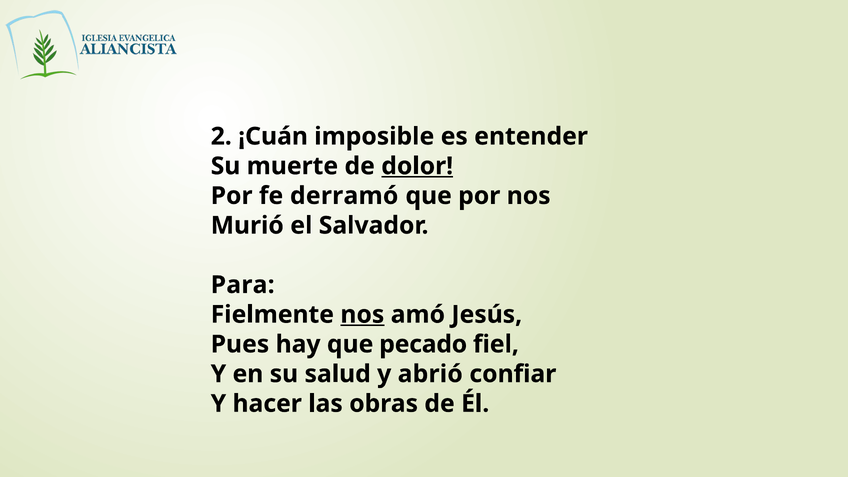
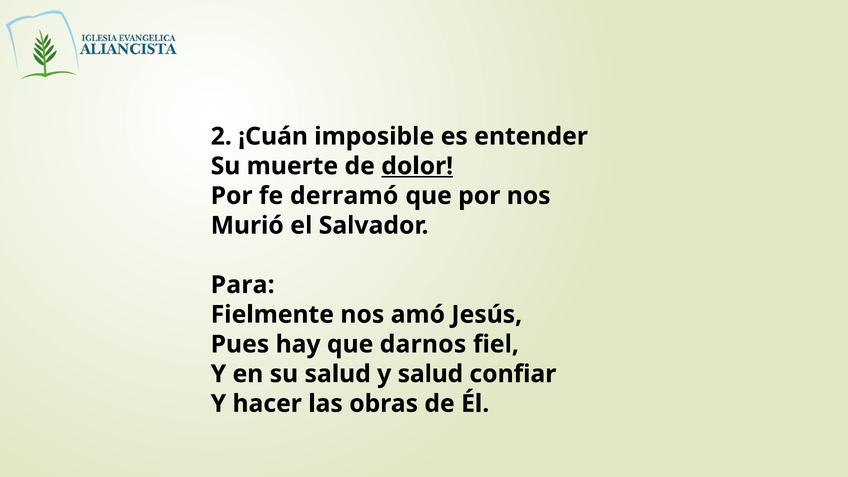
nos underline: present -> none (362, 315)
pecado: pecado -> darnos (423, 344)
y abrió: abrió -> salud (430, 374)
